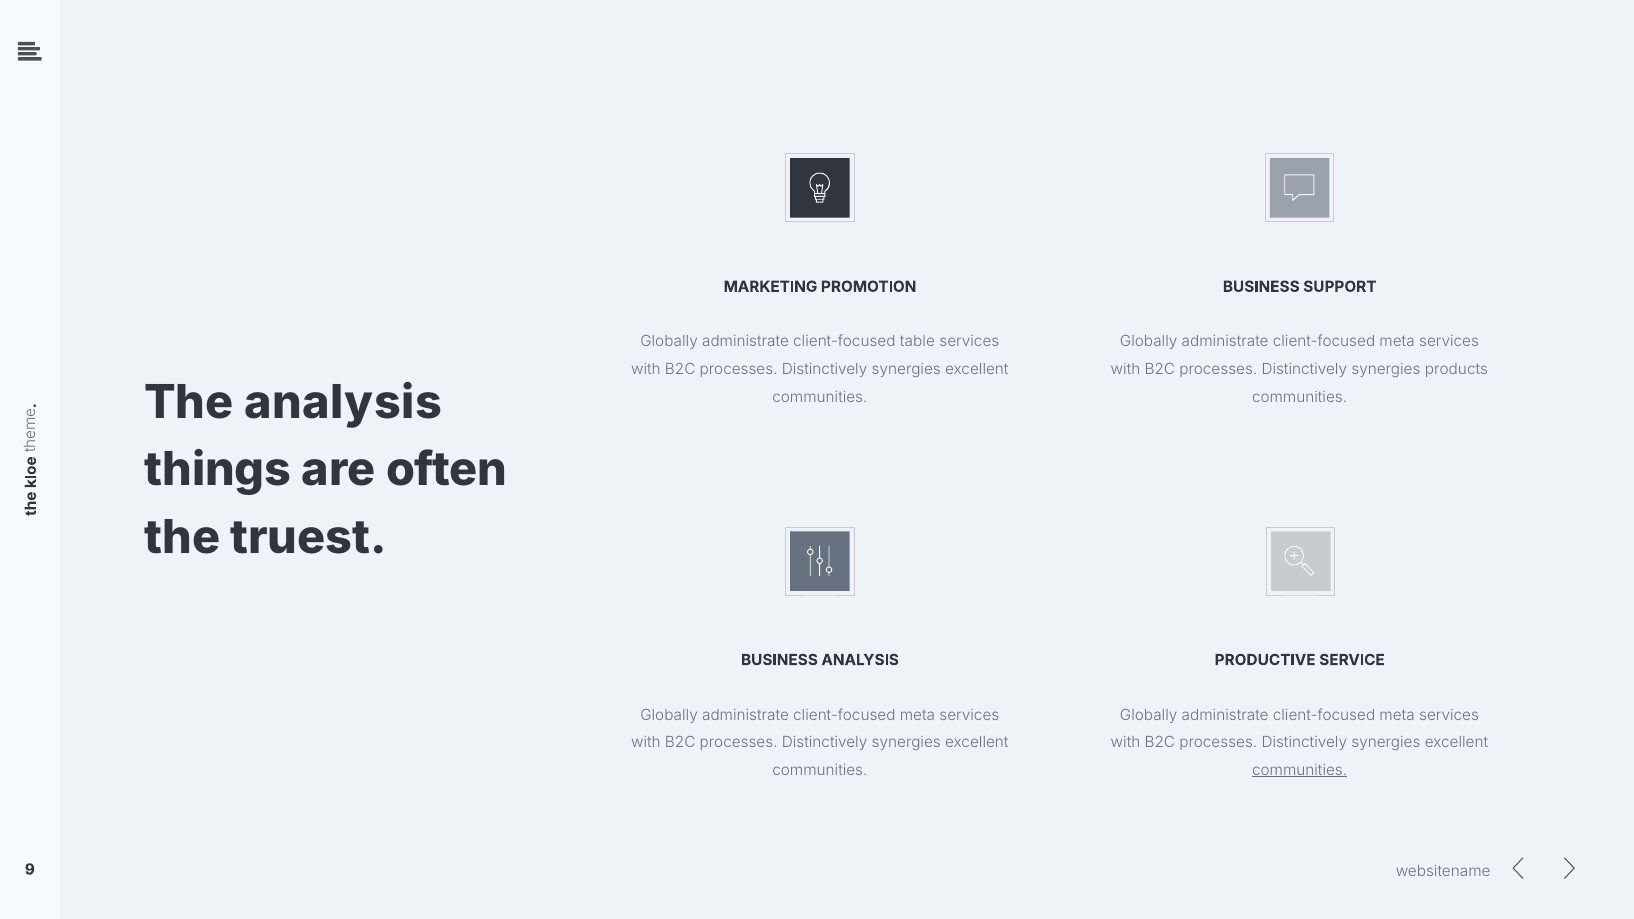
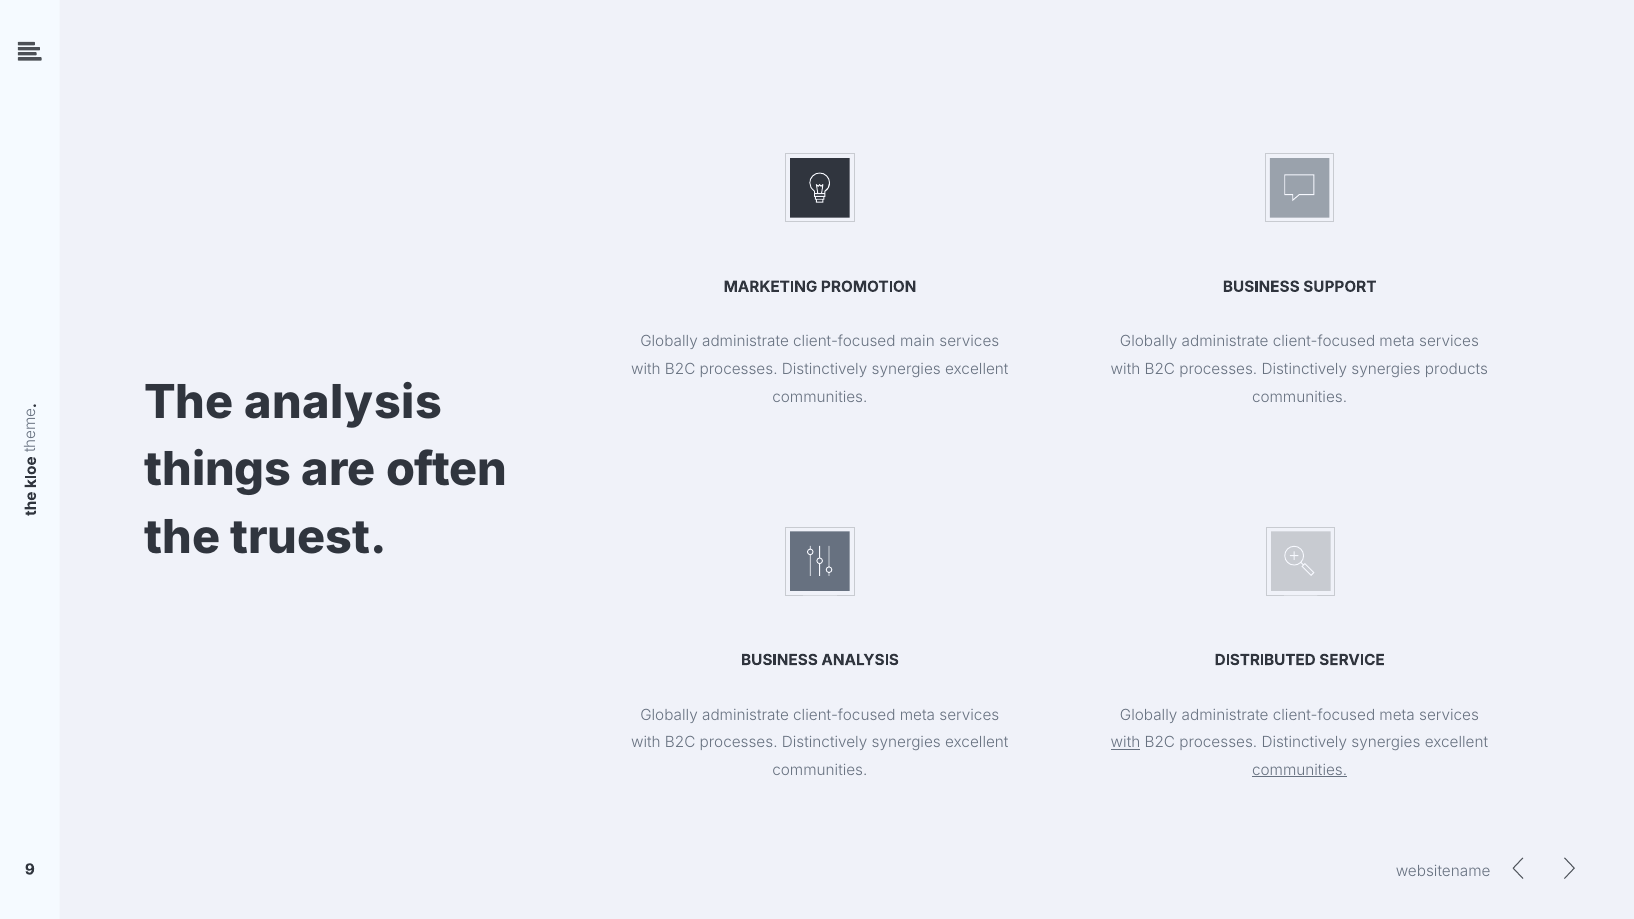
table: table -> main (917, 342)
PRODUCTIVE: PRODUCTIVE -> DISTRIBUTED (1265, 660)
with underline: none -> present (1126, 743)
